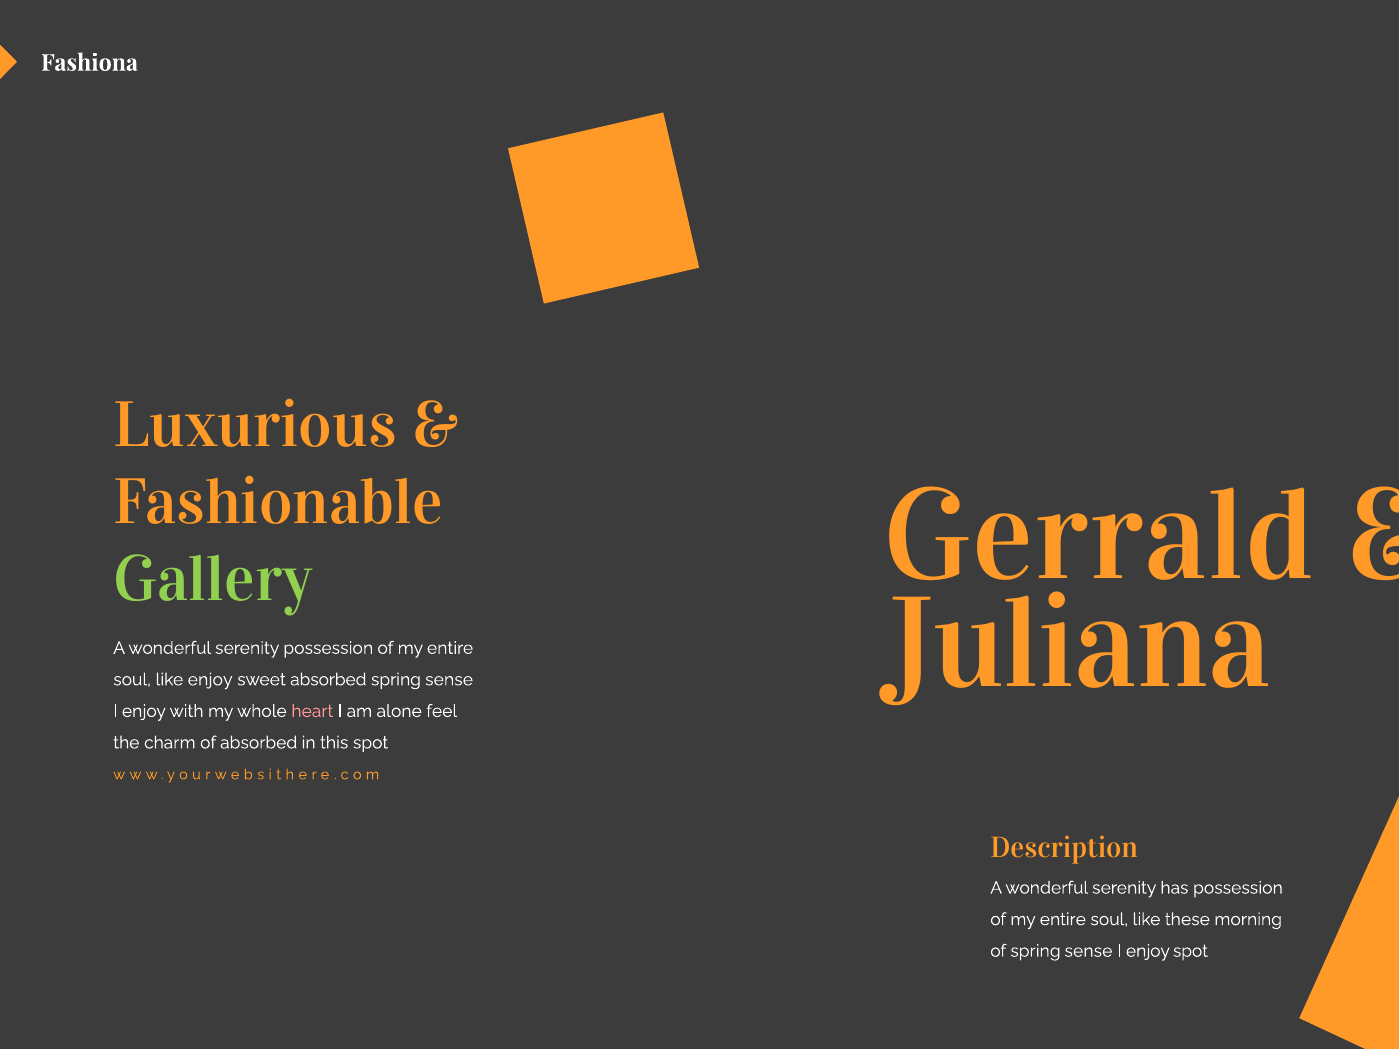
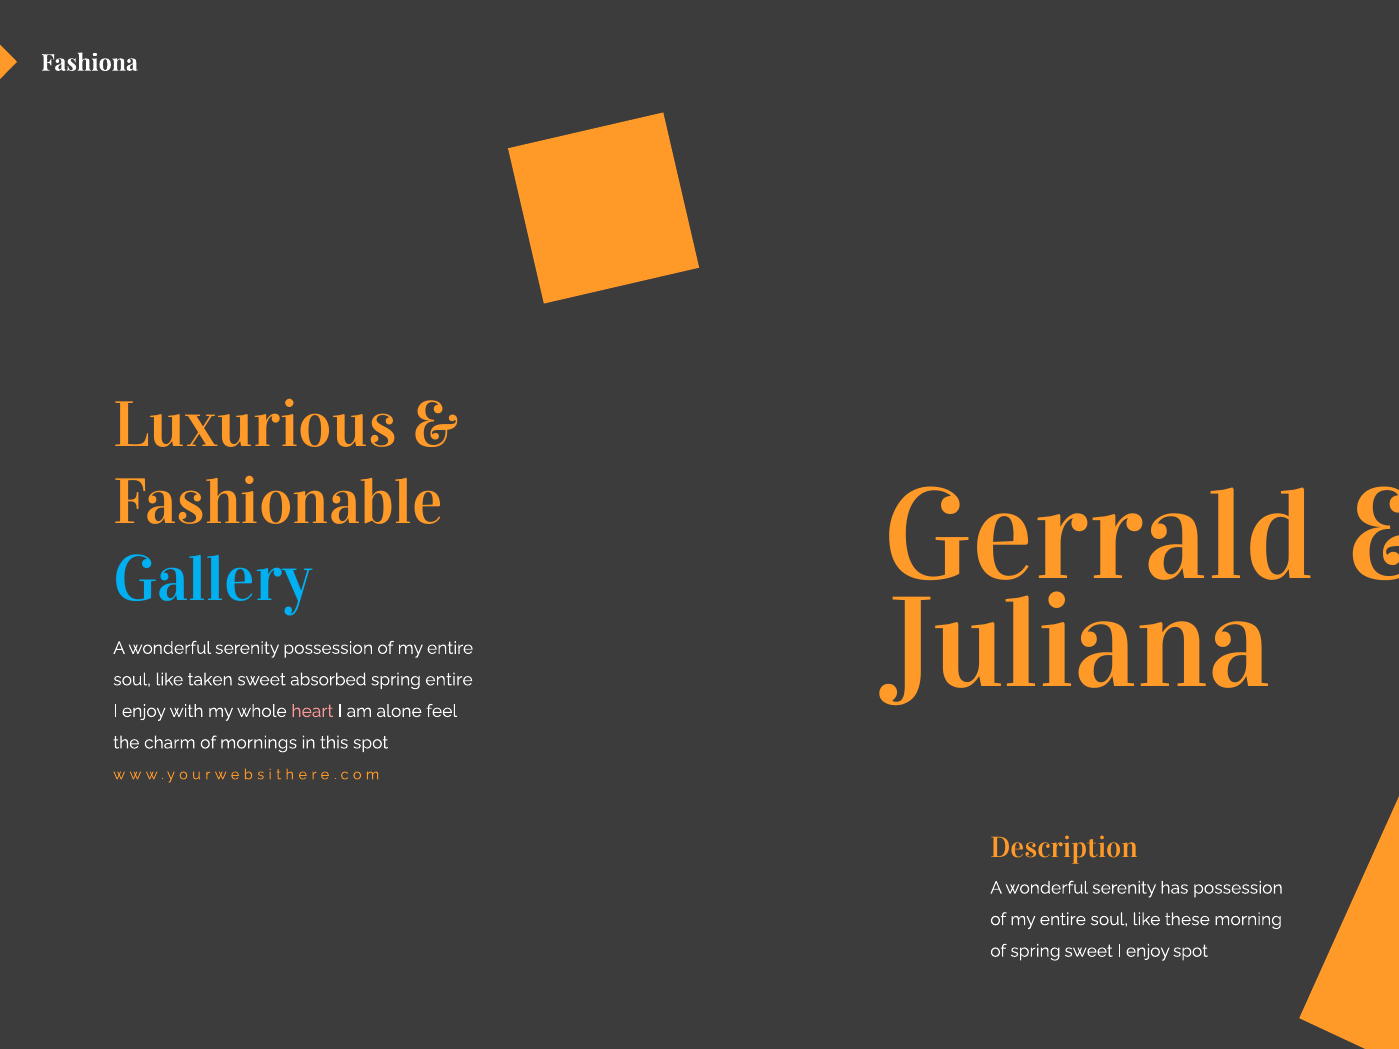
Gallery colour: light green -> light blue (213, 579)
like enjoy: enjoy -> taken (210, 680)
sense: sense -> entire (449, 680)
of absorbed: absorbed -> mornings (259, 743)
of spring sense: sense -> sweet (1089, 951)
